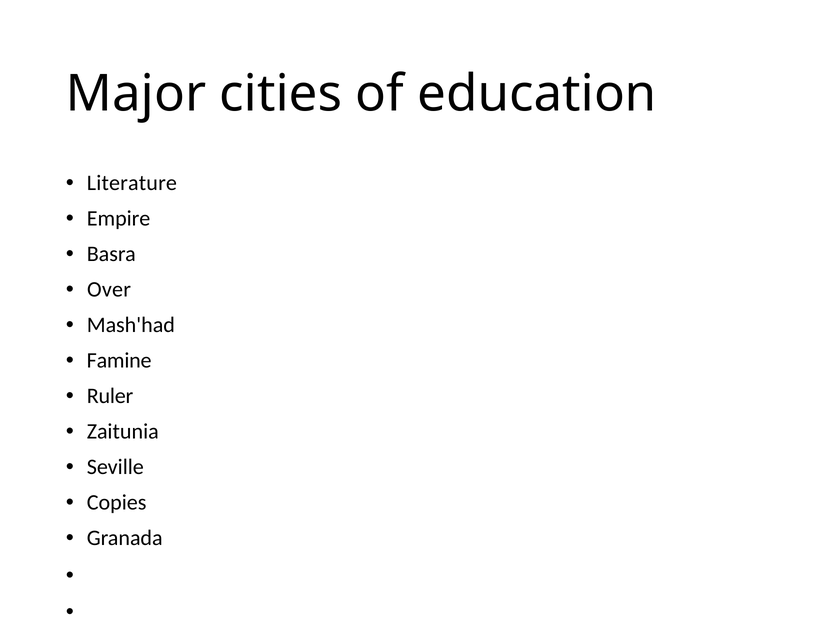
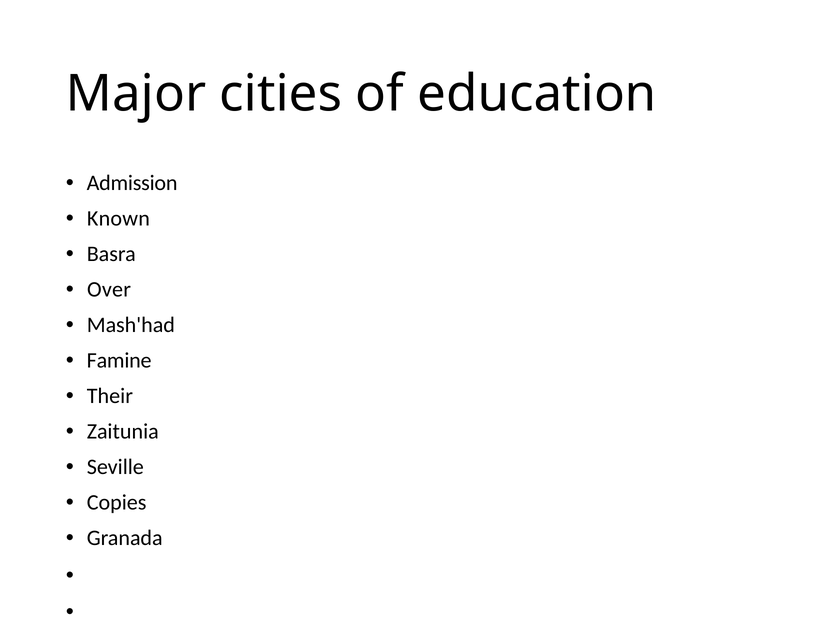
Literature: Literature -> Admission (132, 183)
Empire: Empire -> Known (118, 219)
Ruler: Ruler -> Their (110, 396)
